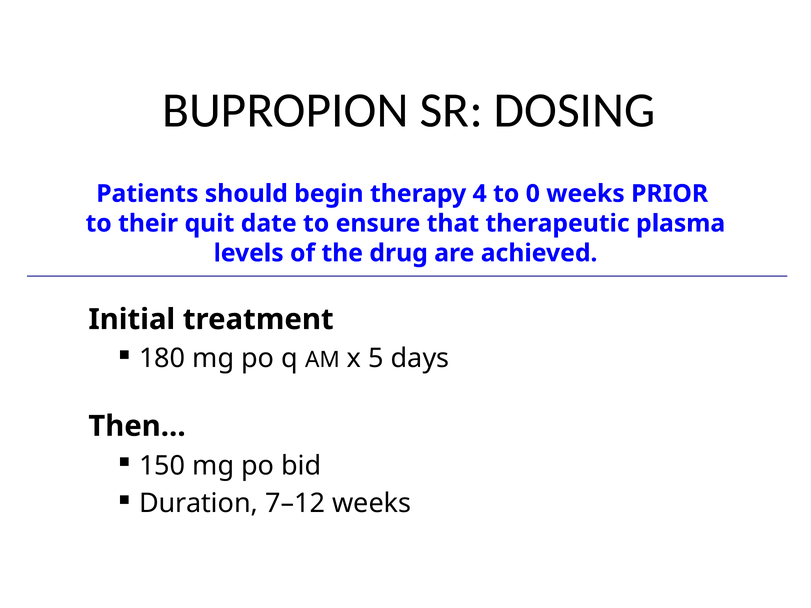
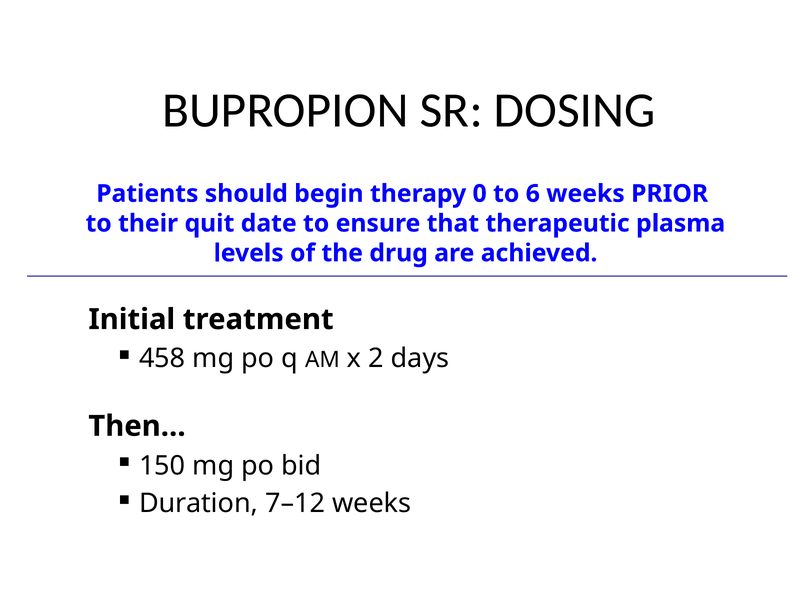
4: 4 -> 0 (480, 194)
0: 0 -> 6 (533, 194)
180: 180 -> 458 (162, 359)
5: 5 -> 2 (376, 359)
